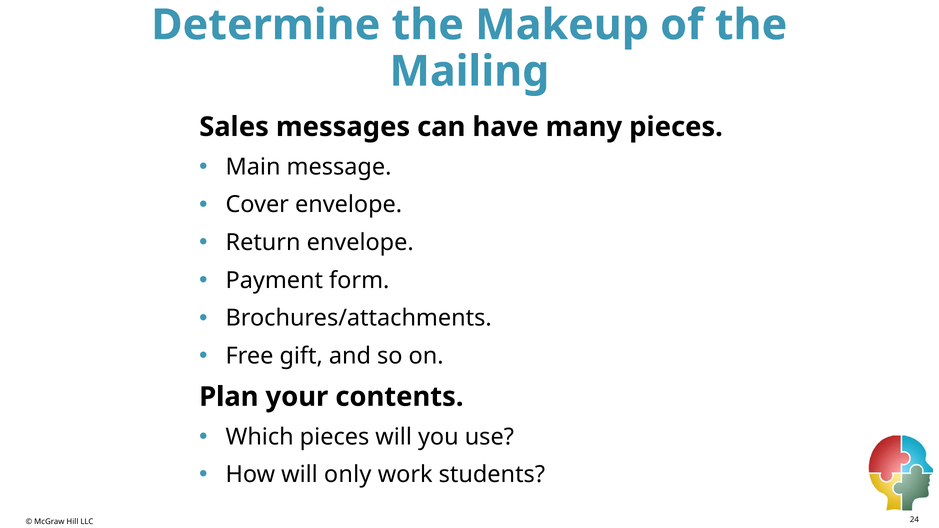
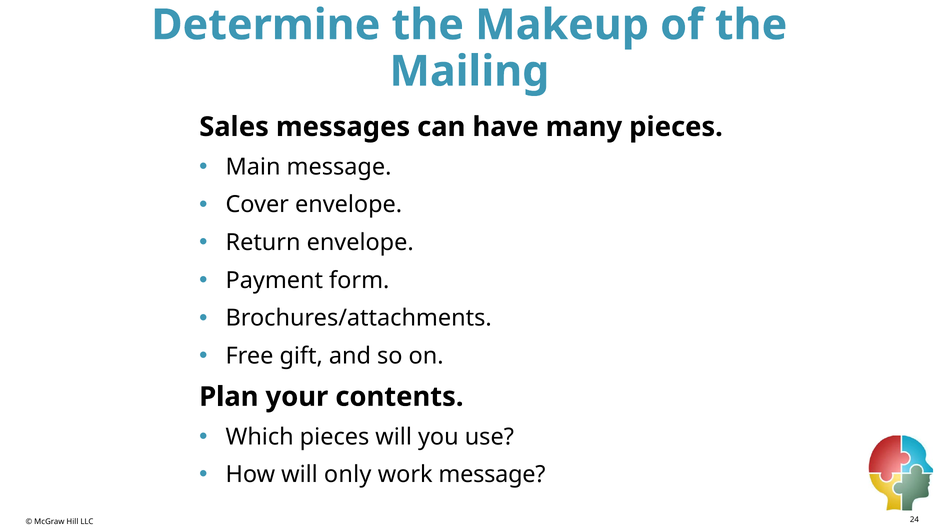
work students: students -> message (492, 475)
